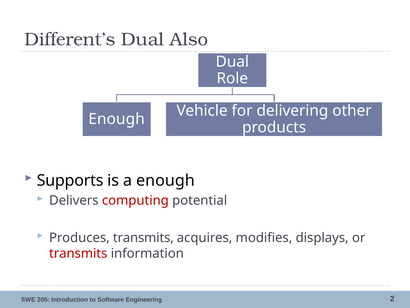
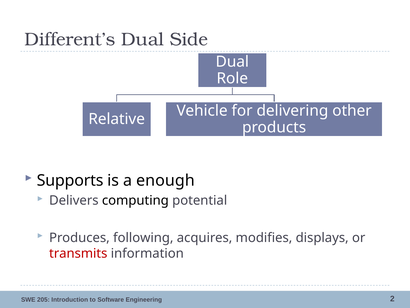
Also: Also -> Side (189, 40)
Enough: Enough -> Relative (117, 119)
computing colour: red -> black (135, 200)
Produces transmits: transmits -> following (143, 237)
